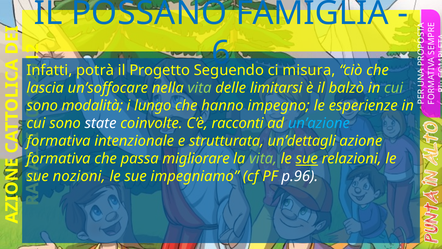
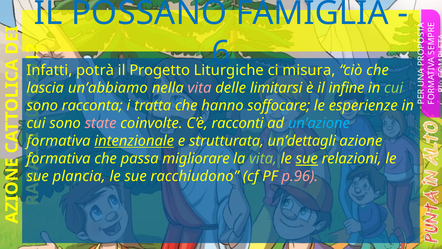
Seguendo: Seguendo -> Liturgiche (229, 70)
un’soffocare: un’soffocare -> un’abbiamo (108, 88)
vita colour: light green -> pink (200, 88)
balzò: balzò -> infine (346, 88)
modalità: modalità -> racconta (92, 105)
lungo: lungo -> tratta (153, 105)
impegno: impegno -> soffocare (279, 105)
state colour: white -> pink (101, 123)
intenzionale underline: none -> present (134, 141)
nozioni: nozioni -> plancia (79, 176)
impegniamo: impegniamo -> racchiudono (195, 176)
p.96 colour: white -> pink (300, 176)
